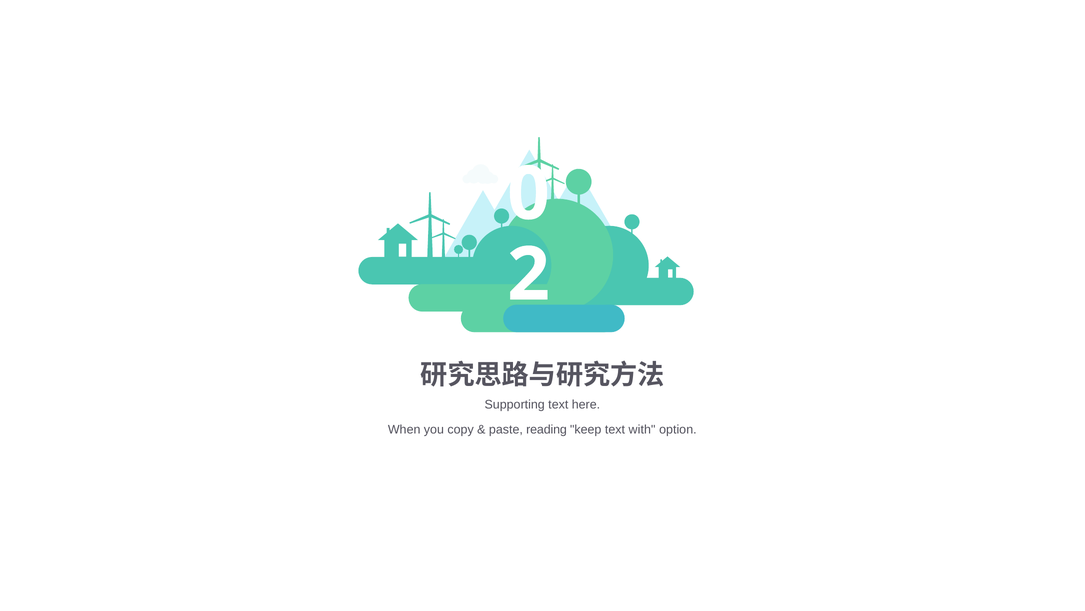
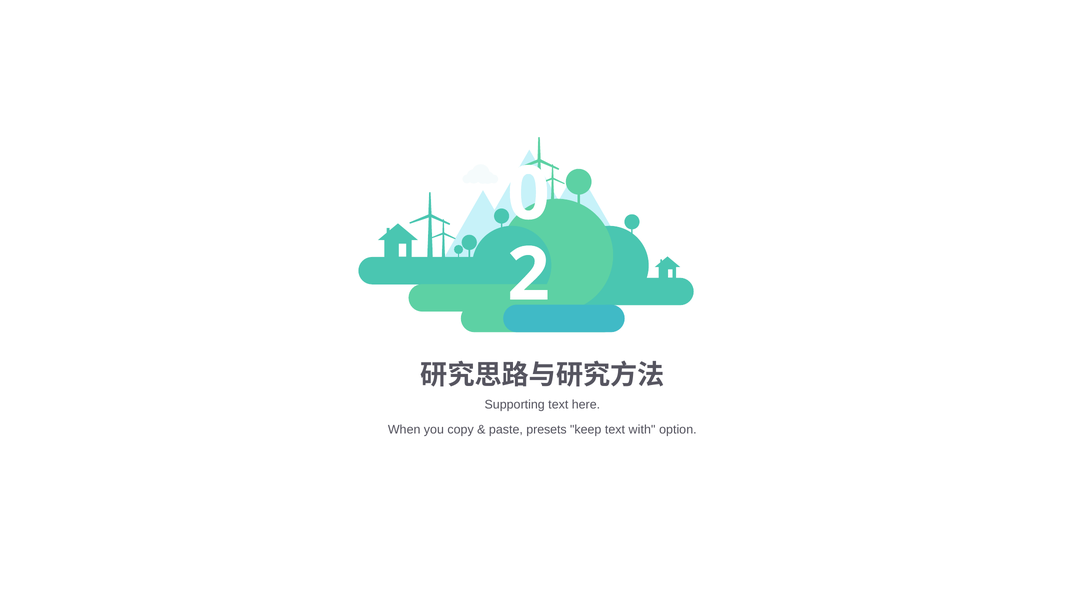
reading: reading -> presets (547, 429)
